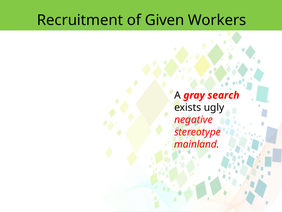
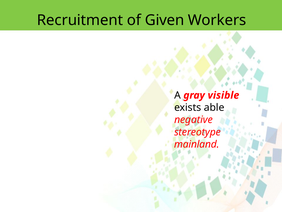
search: search -> visible (223, 95)
ugly: ugly -> able (214, 107)
